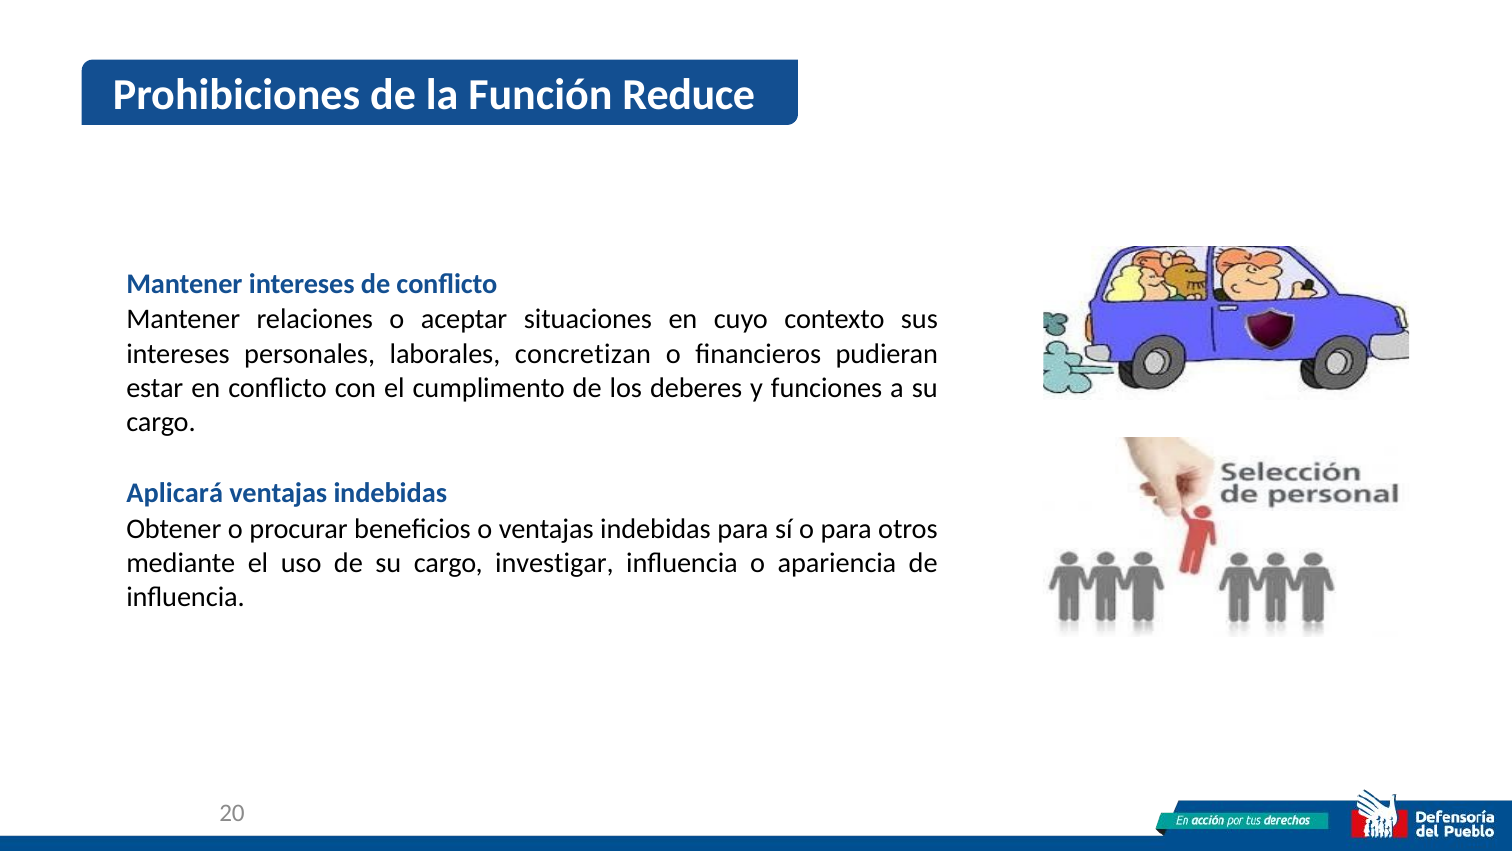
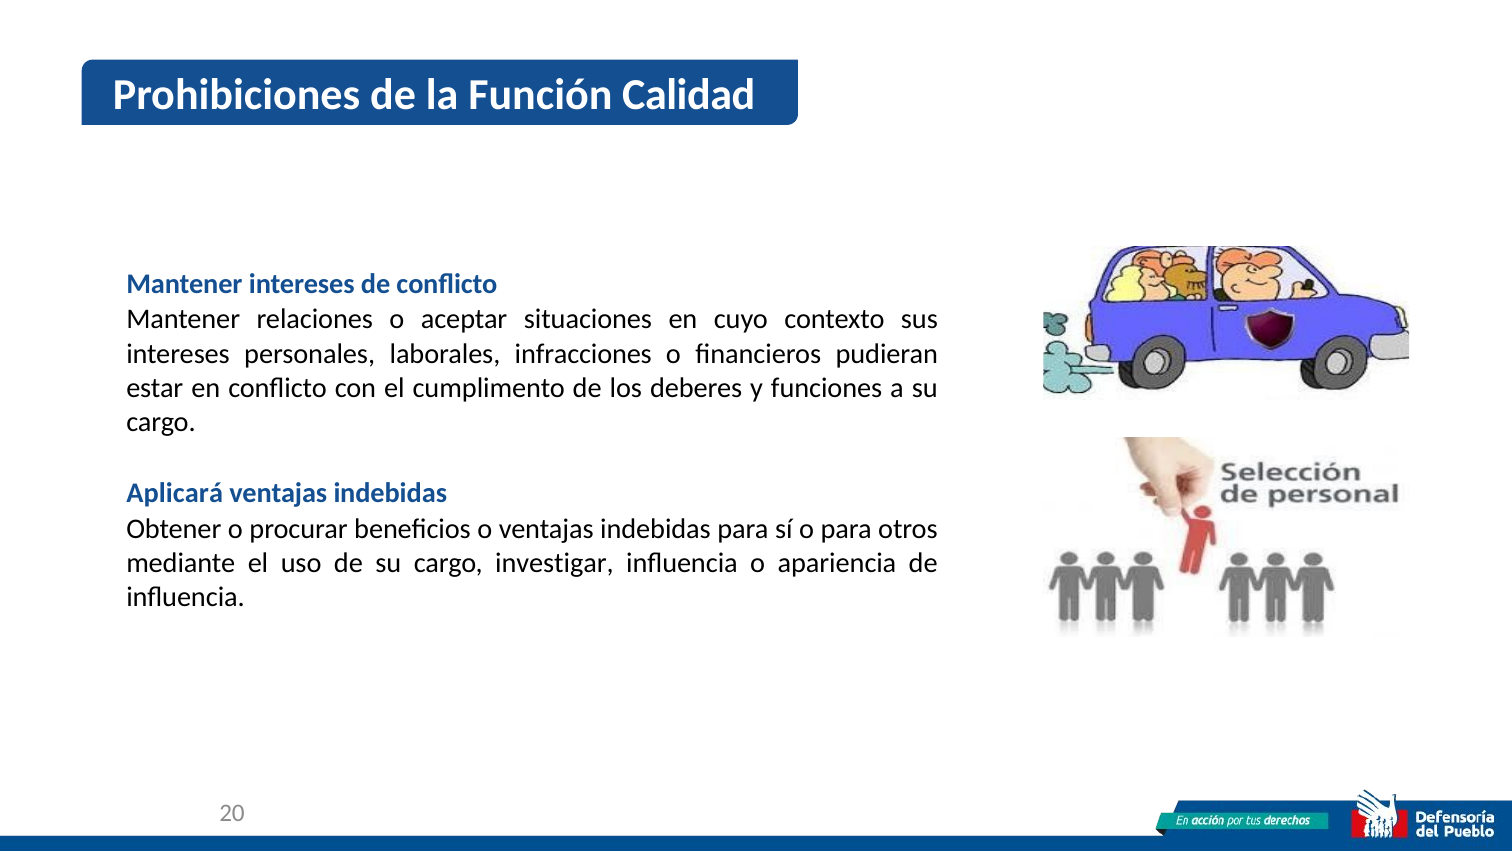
Reduce: Reduce -> Calidad (689, 95)
concretizan: concretizan -> infracciones (583, 353)
